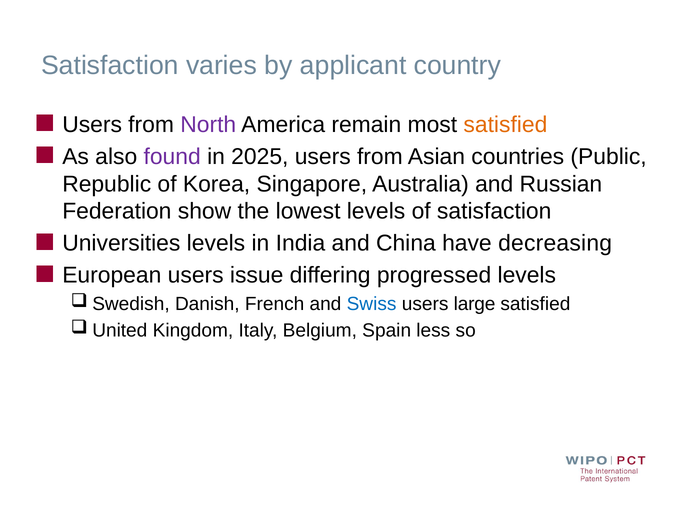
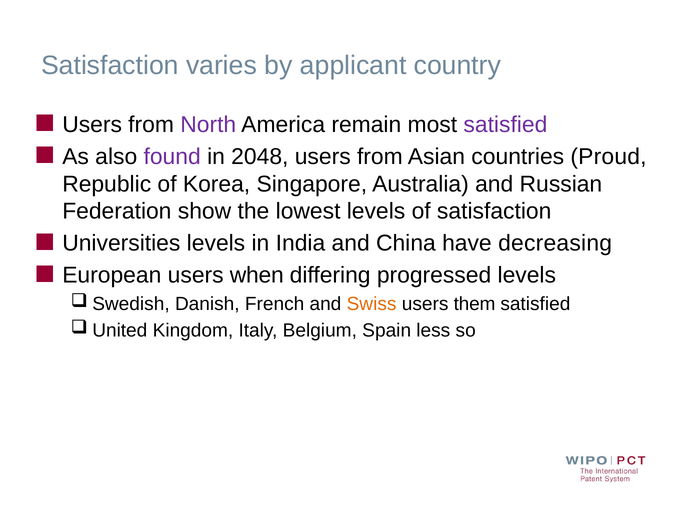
satisfied colour: orange -> purple (505, 125)
2025: 2025 -> 2048 (260, 157)
Public: Public -> Proud (608, 157)
issue: issue -> when (257, 276)
Swiss colour: blue -> orange (372, 304)
large: large -> them (475, 304)
